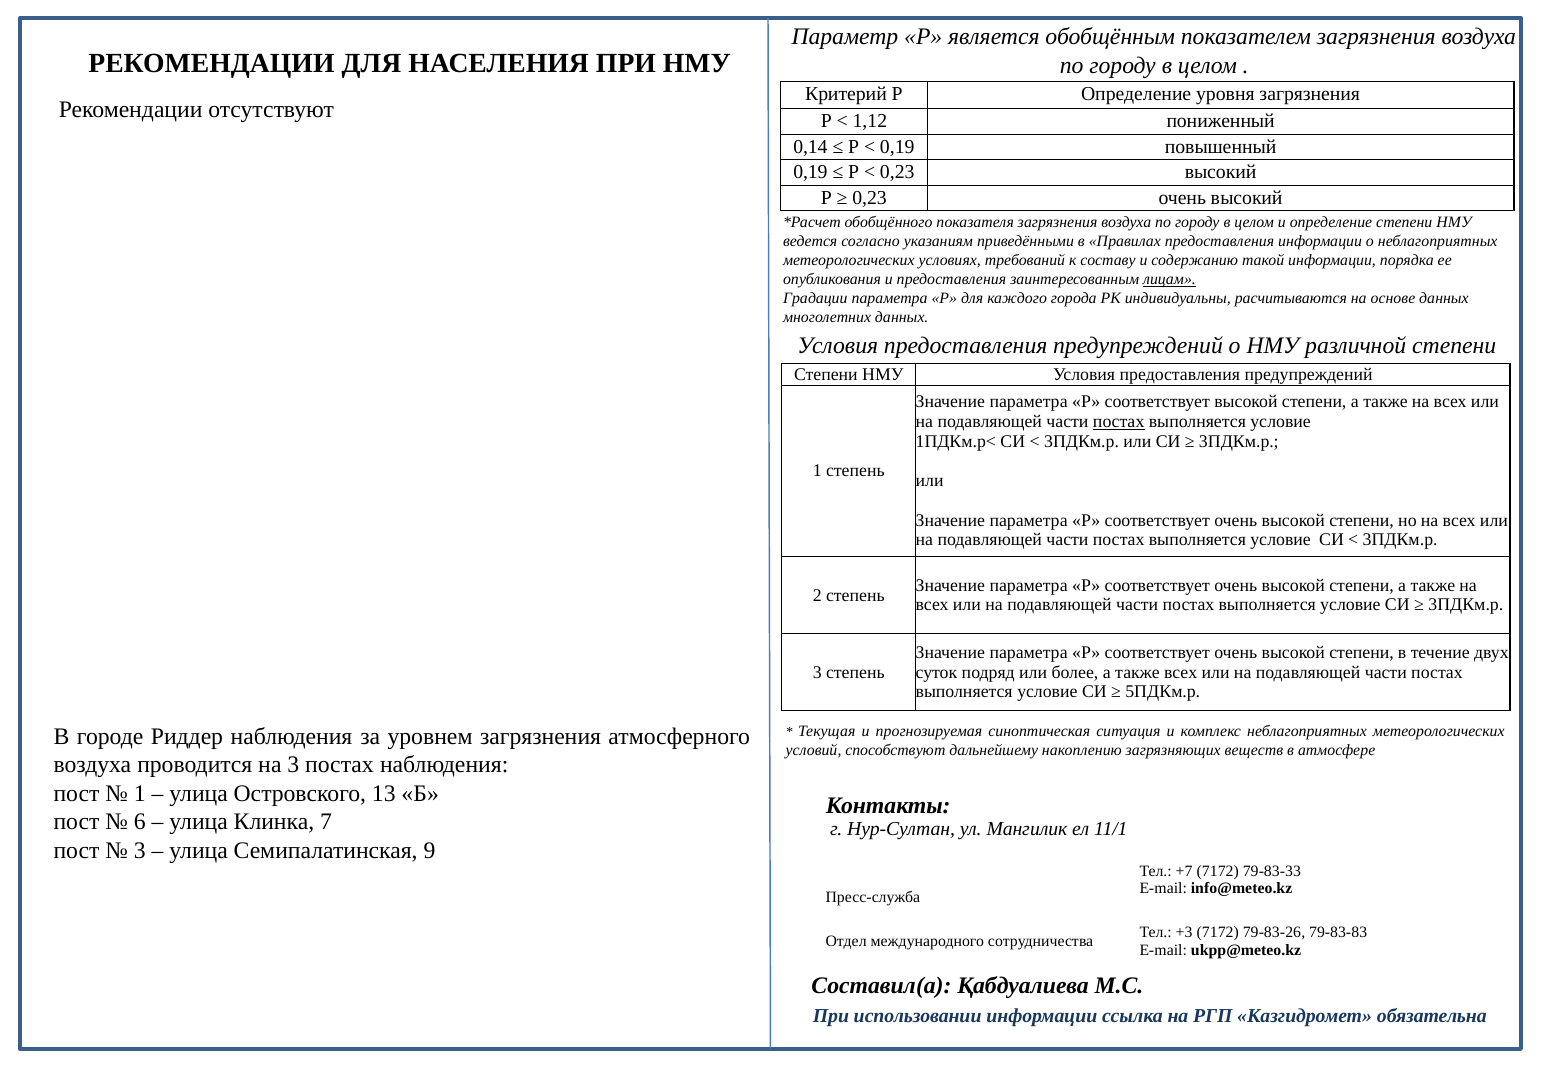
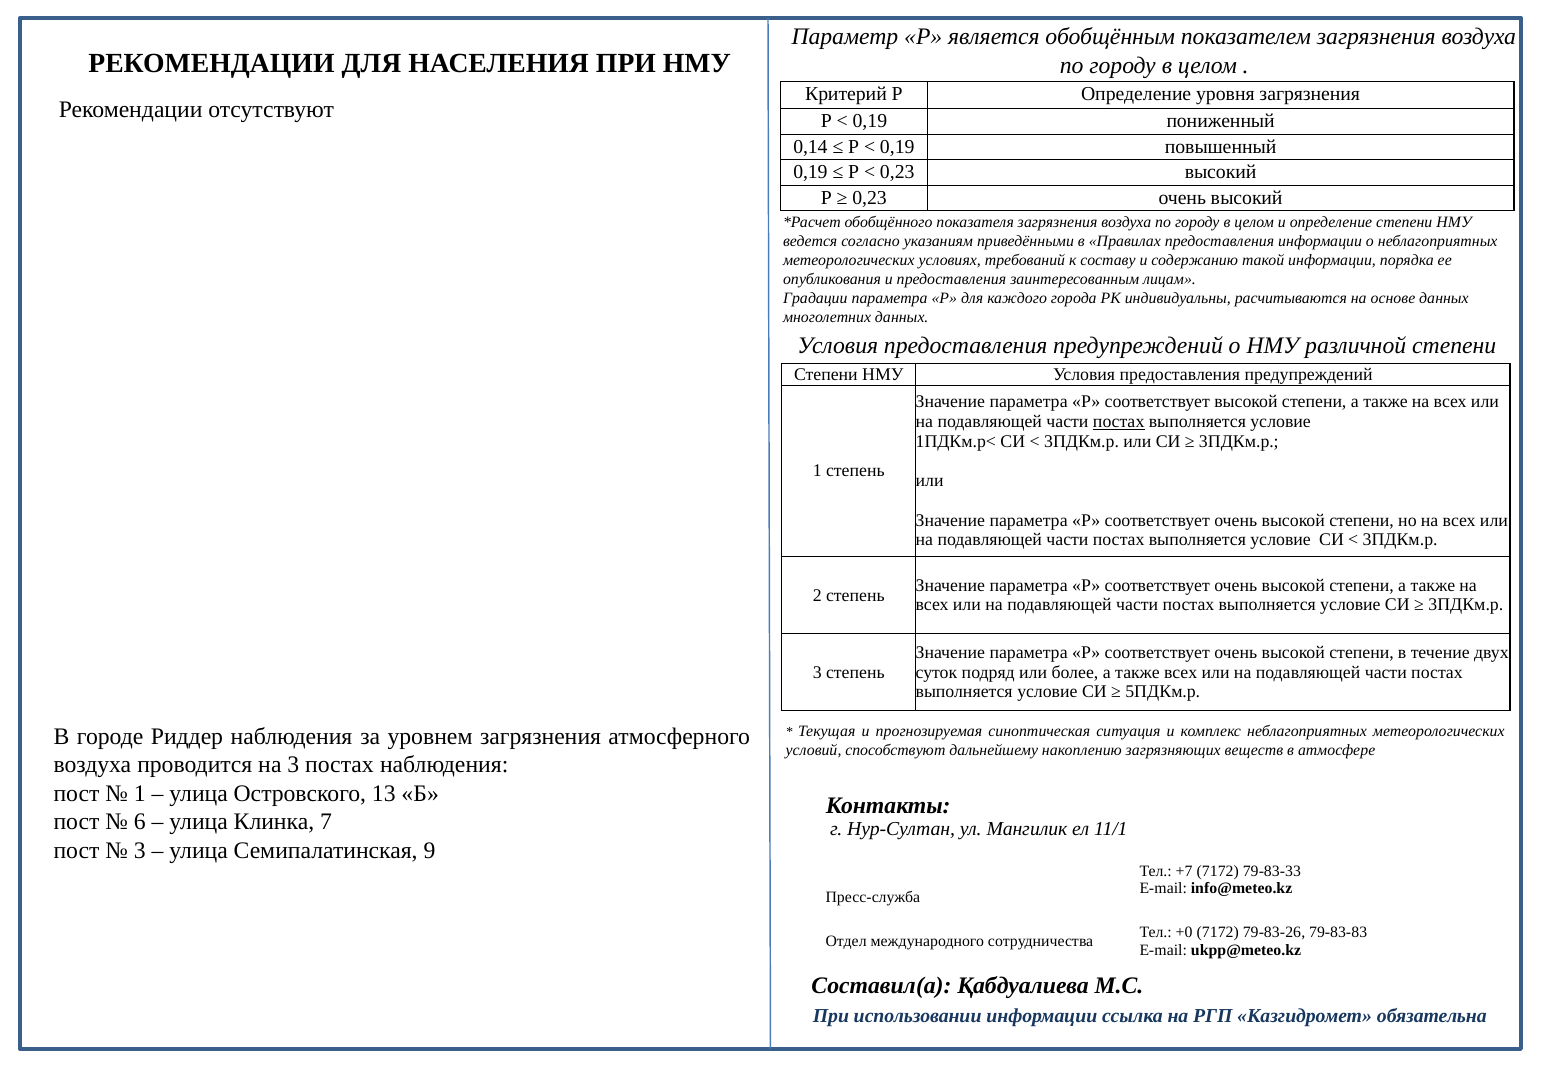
1,12: 1,12 -> 0,19 (870, 121)
лицам underline: present -> none (1169, 280)
+3: +3 -> +0 (1184, 933)
